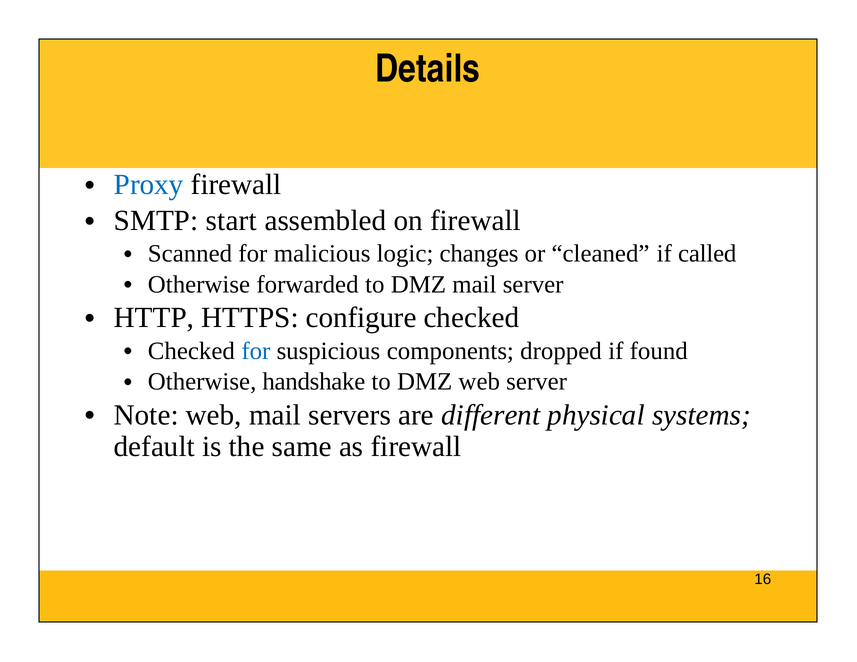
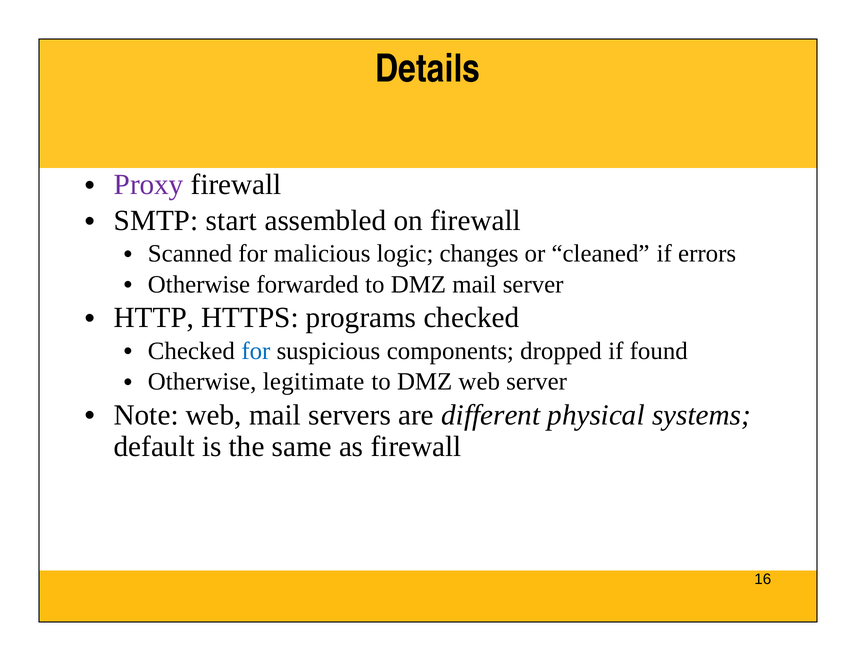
Proxy colour: blue -> purple (149, 185)
called: called -> errors (707, 254)
configure: configure -> programs (361, 318)
handshake: handshake -> legitimate (314, 382)
